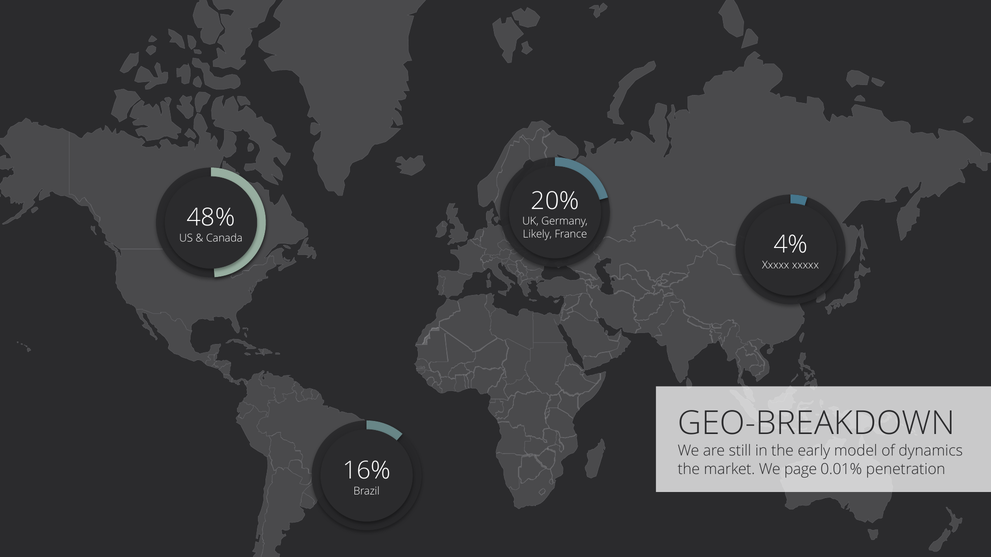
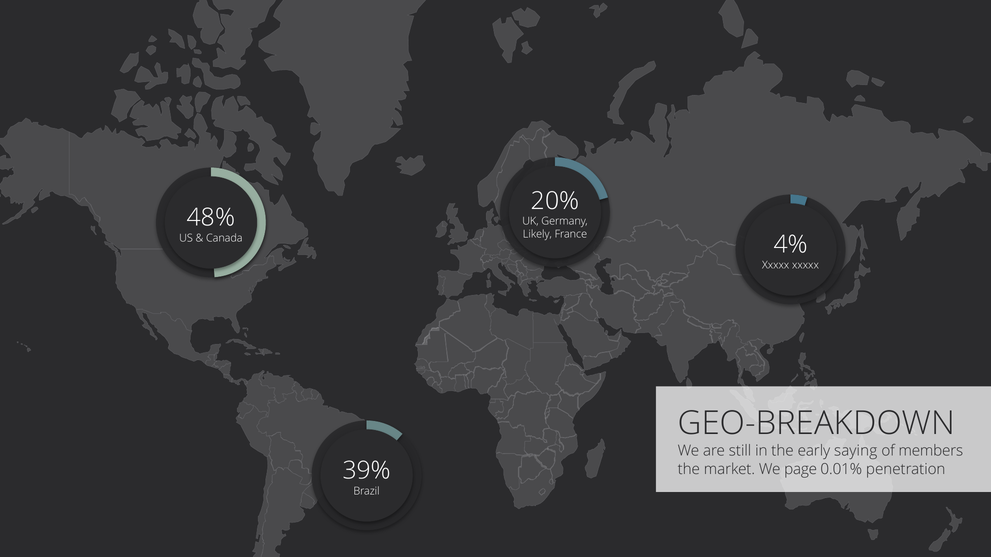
model: model -> saying (856, 451)
dynamics: dynamics -> members (931, 451)
16%: 16% -> 39% (367, 471)
